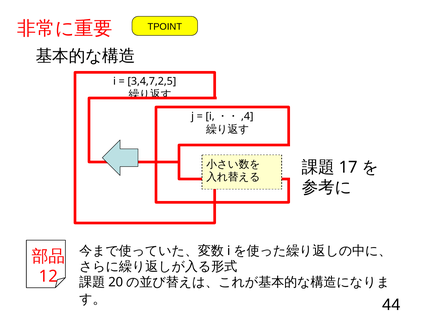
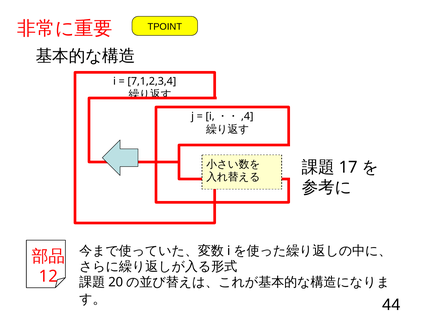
3,4,7,2,5: 3,4,7,2,5 -> 7,1,2,3,4 (152, 81)
